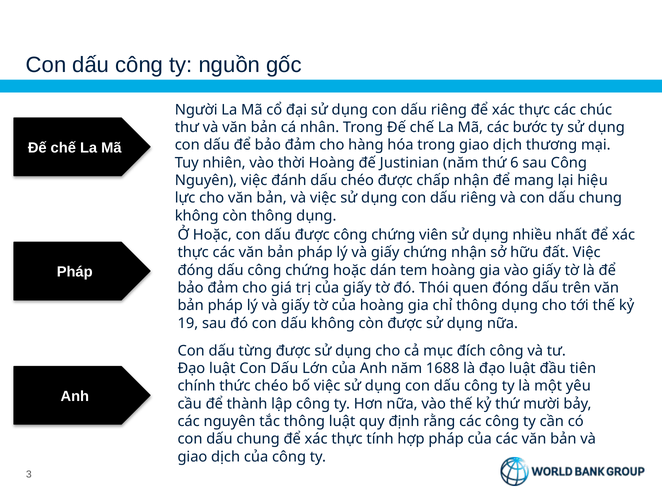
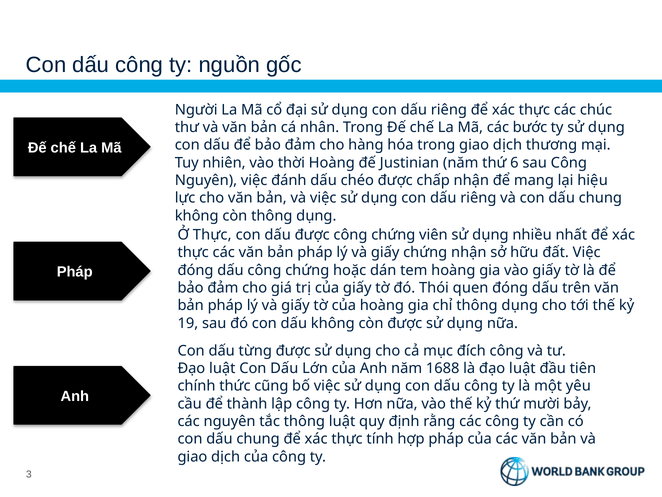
Ở Hoặc: Hoặc -> Thực (212, 235)
thức chéo: chéo -> cũng (271, 386)
